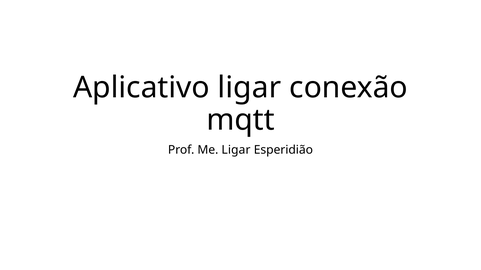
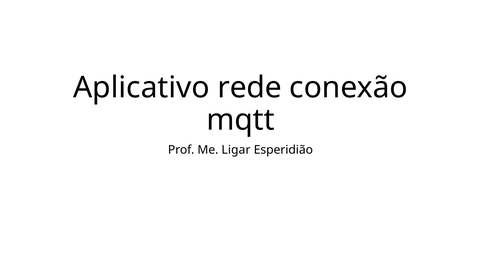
Aplicativo ligar: ligar -> rede (250, 88)
